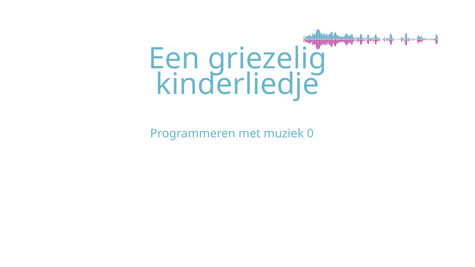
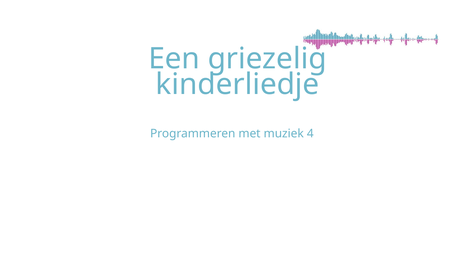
0: 0 -> 4 (310, 134)
